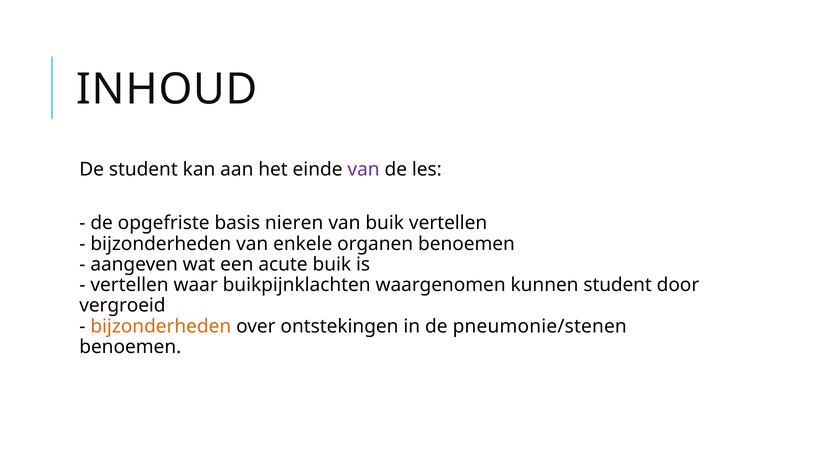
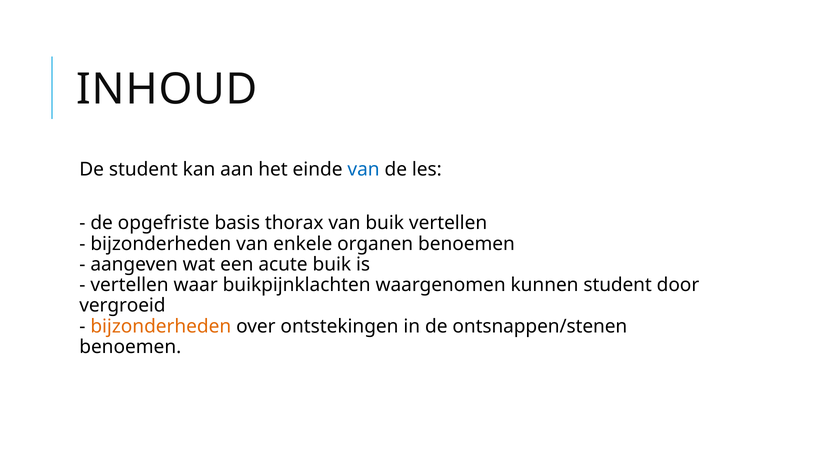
van colour: purple -> blue (364, 169)
nieren: nieren -> thorax (294, 223)
pneumonie/stenen: pneumonie/stenen -> ontsnappen/stenen (540, 326)
